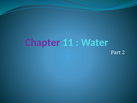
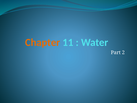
Chapter colour: purple -> orange (43, 42)
